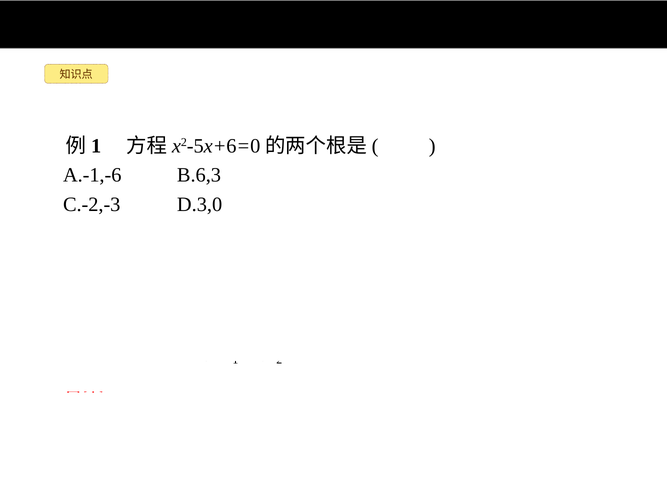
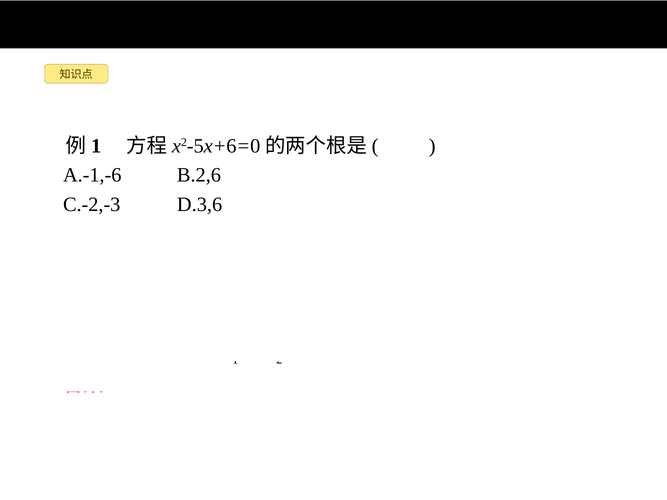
B.6,3: B.6,3 -> B.2,6 (199, 175)
D.3,0: D.3,0 -> D.3,6 (200, 205)
